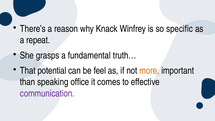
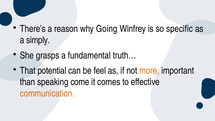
Knack: Knack -> Going (107, 29)
repeat: repeat -> simply (38, 40)
office: office -> come (80, 82)
communication colour: purple -> orange (47, 93)
